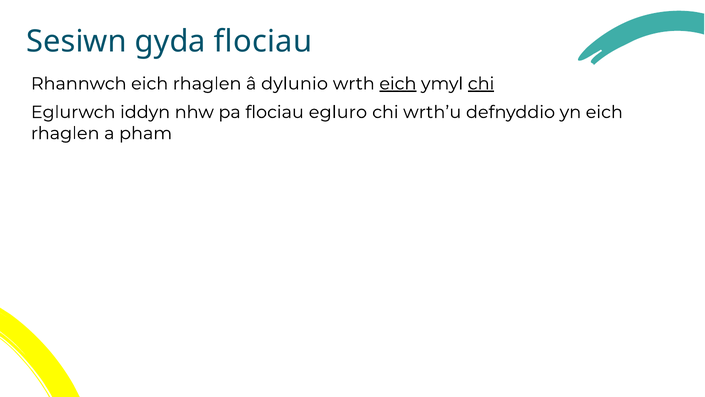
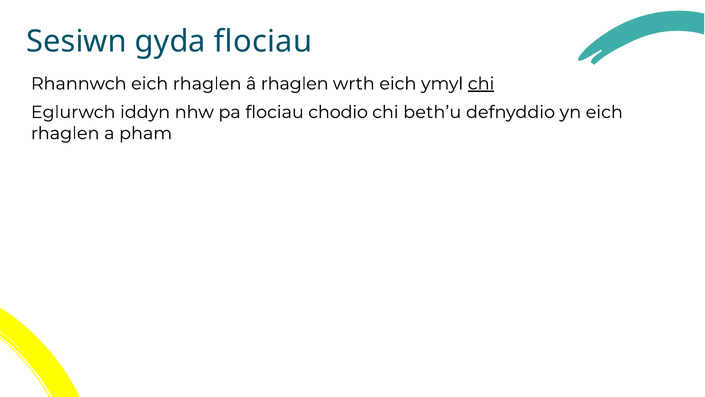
â dylunio: dylunio -> rhaglen (295, 84)
eich underline: present -> none (398, 84)
egluro: egluro -> chodio (338, 112)
wrth’u: wrth’u -> beth’u (432, 112)
